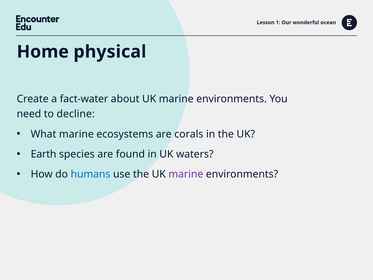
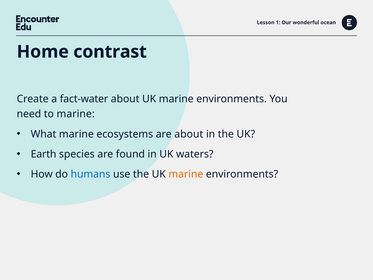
physical: physical -> contrast (110, 52)
to decline: decline -> marine (76, 114)
are corals: corals -> about (189, 134)
marine colour: purple -> orange (186, 174)
